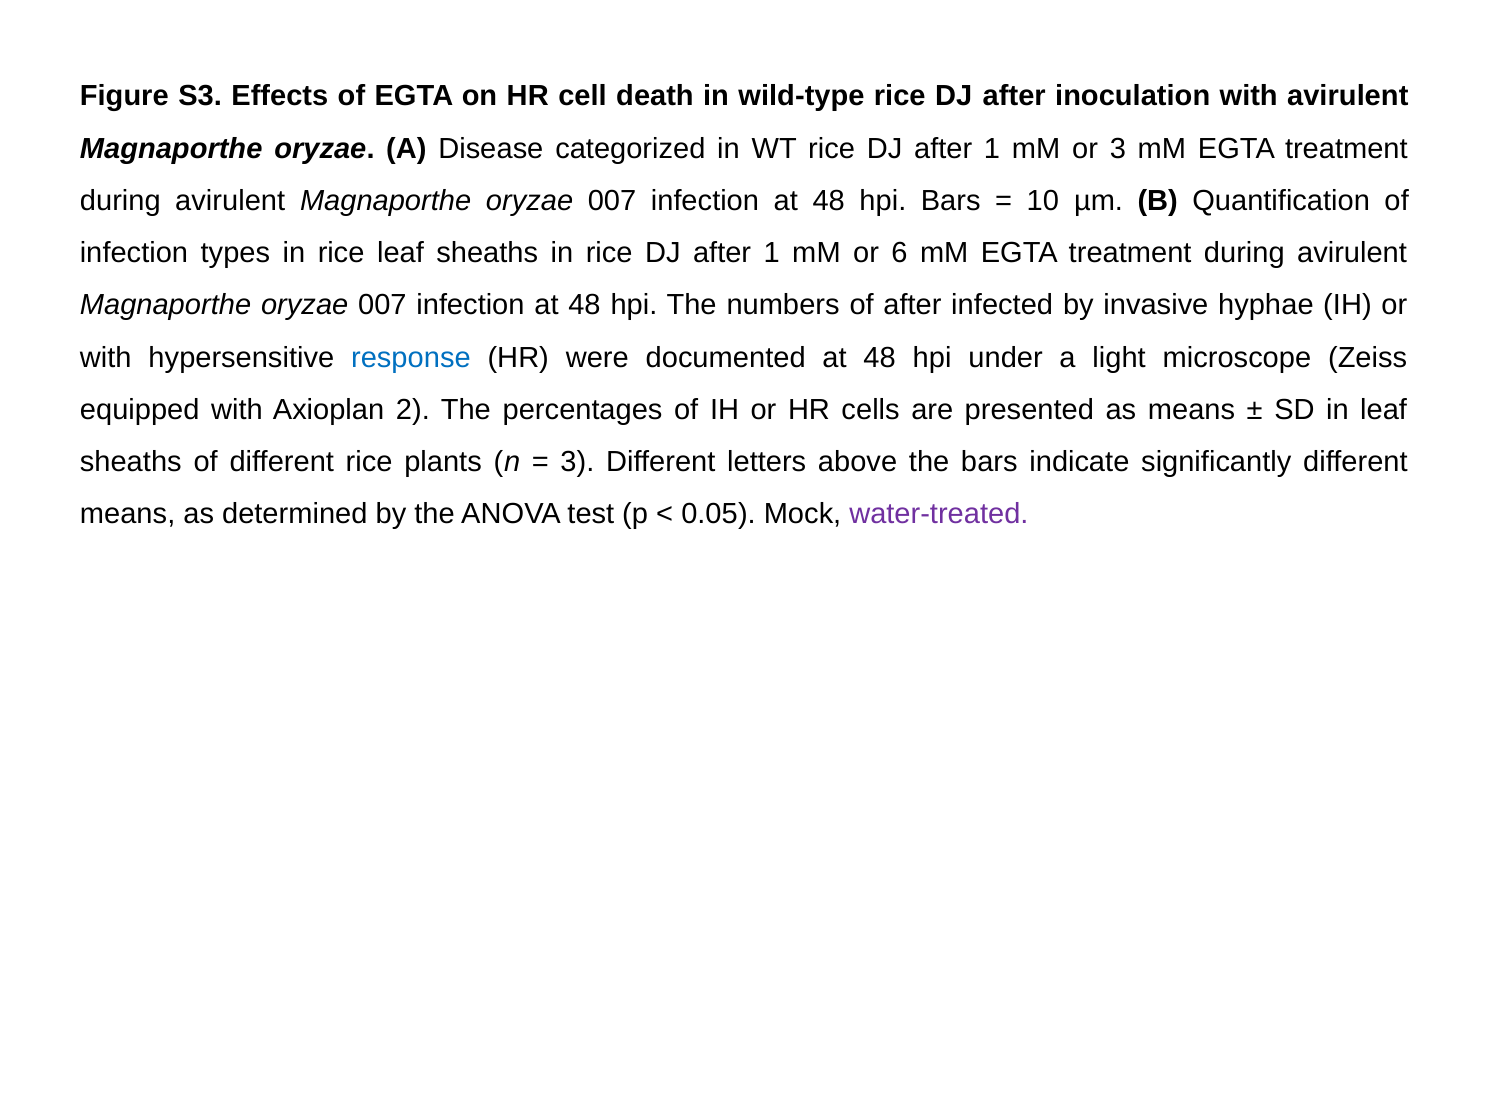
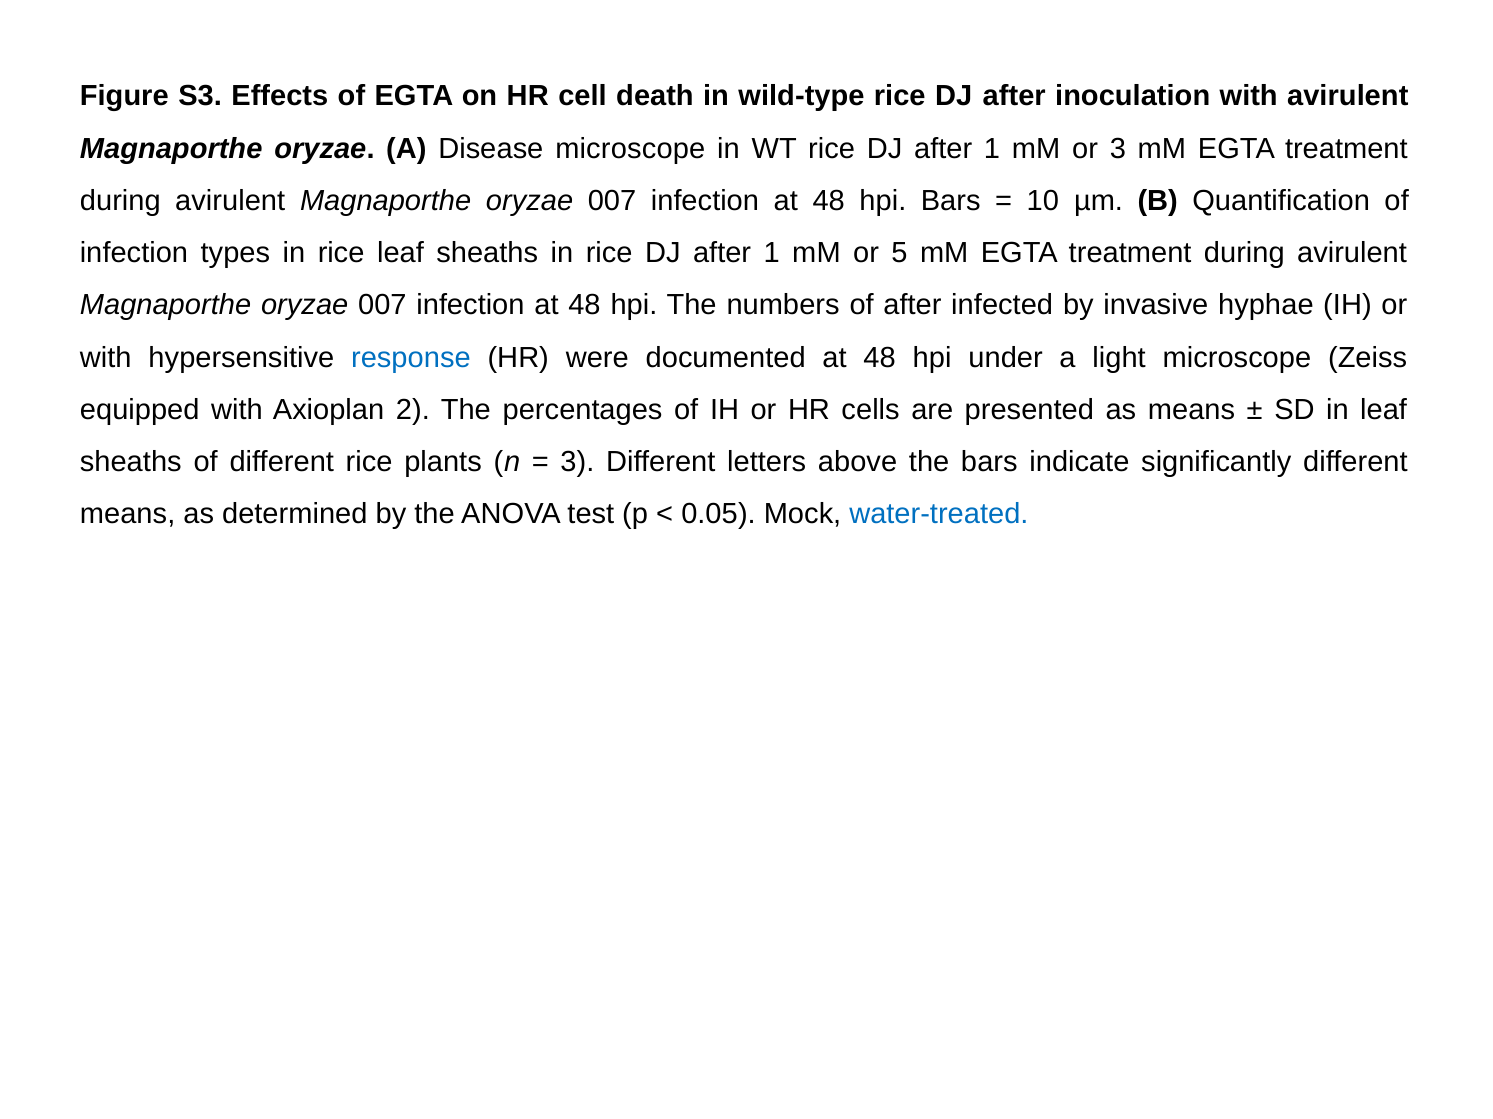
Disease categorized: categorized -> microscope (630, 149)
6: 6 -> 5 (899, 253)
water-treated colour: purple -> blue (939, 514)
